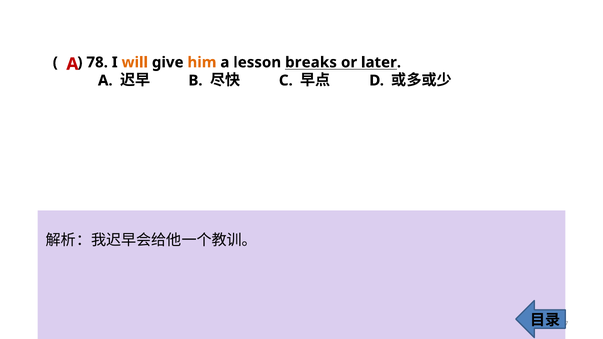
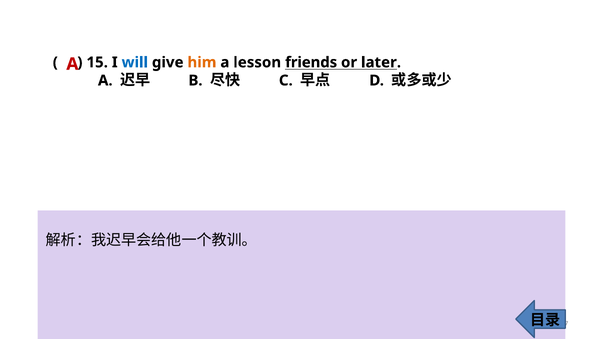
78: 78 -> 15 (97, 62)
will colour: orange -> blue (135, 62)
breaks: breaks -> friends (311, 62)
